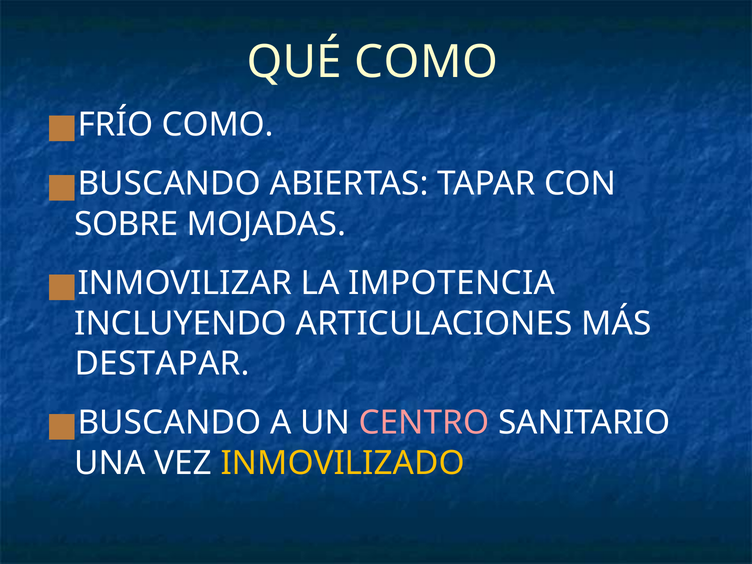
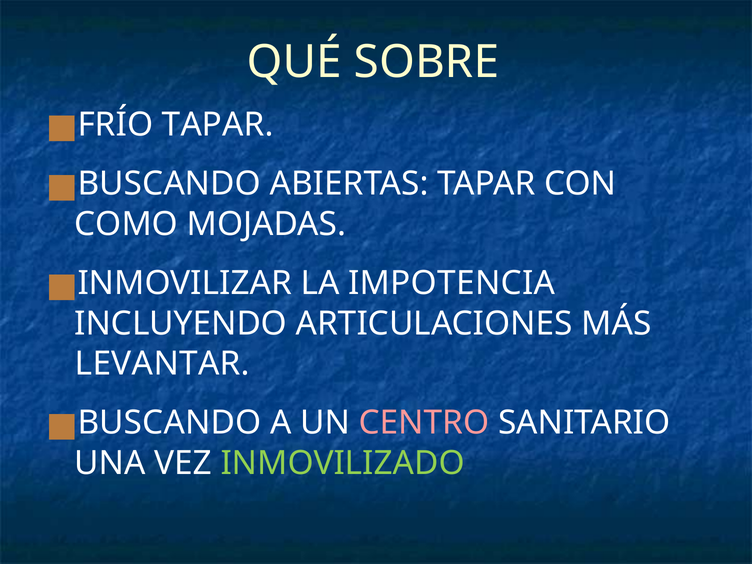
QUÉ COMO: COMO -> SOBRE (426, 62)
FRÍO COMO: COMO -> TAPAR (218, 125)
SOBRE: SOBRE -> COMO (126, 224)
DESTAPAR: DESTAPAR -> LEVANTAR (162, 364)
INMOVILIZADO colour: yellow -> light green (343, 463)
